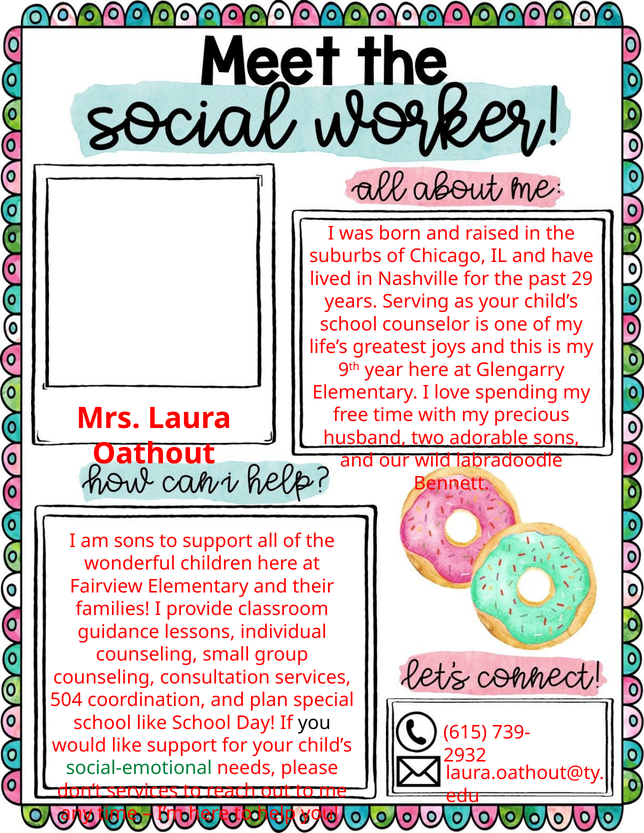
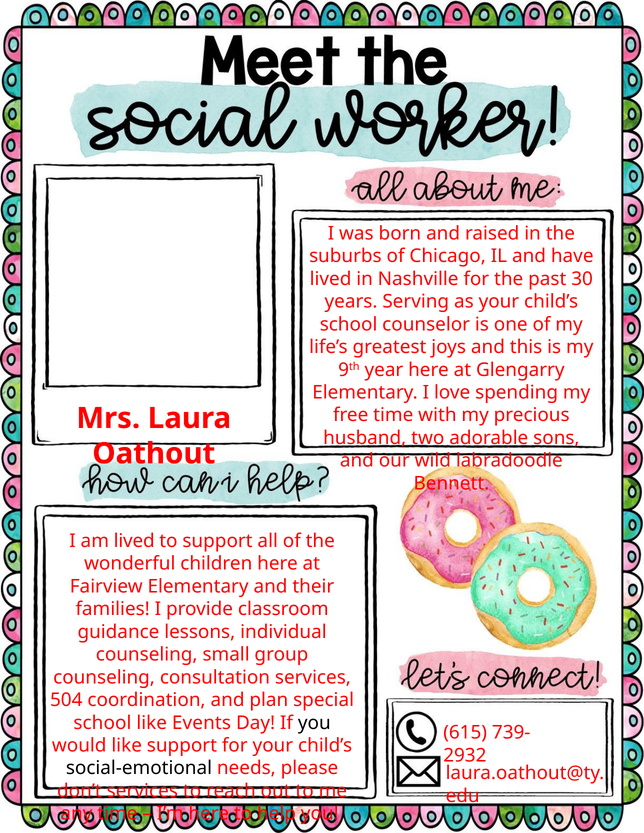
29: 29 -> 30 (582, 279)
am sons: sons -> lived (134, 541)
like School: School -> Events (201, 723)
social-emotional colour: green -> black (139, 769)
